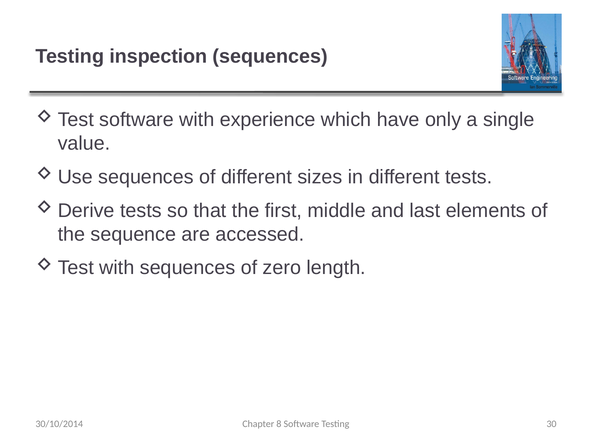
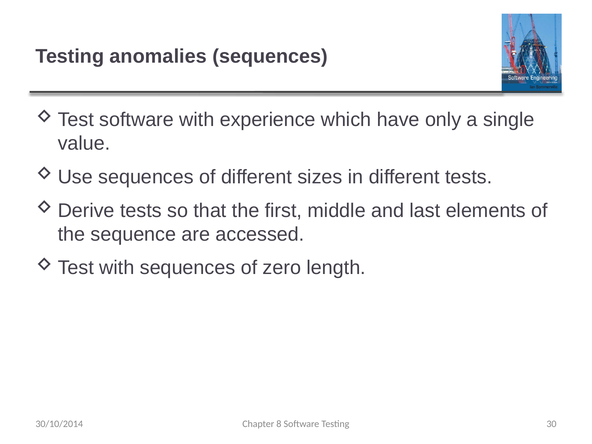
inspection: inspection -> anomalies (158, 56)
